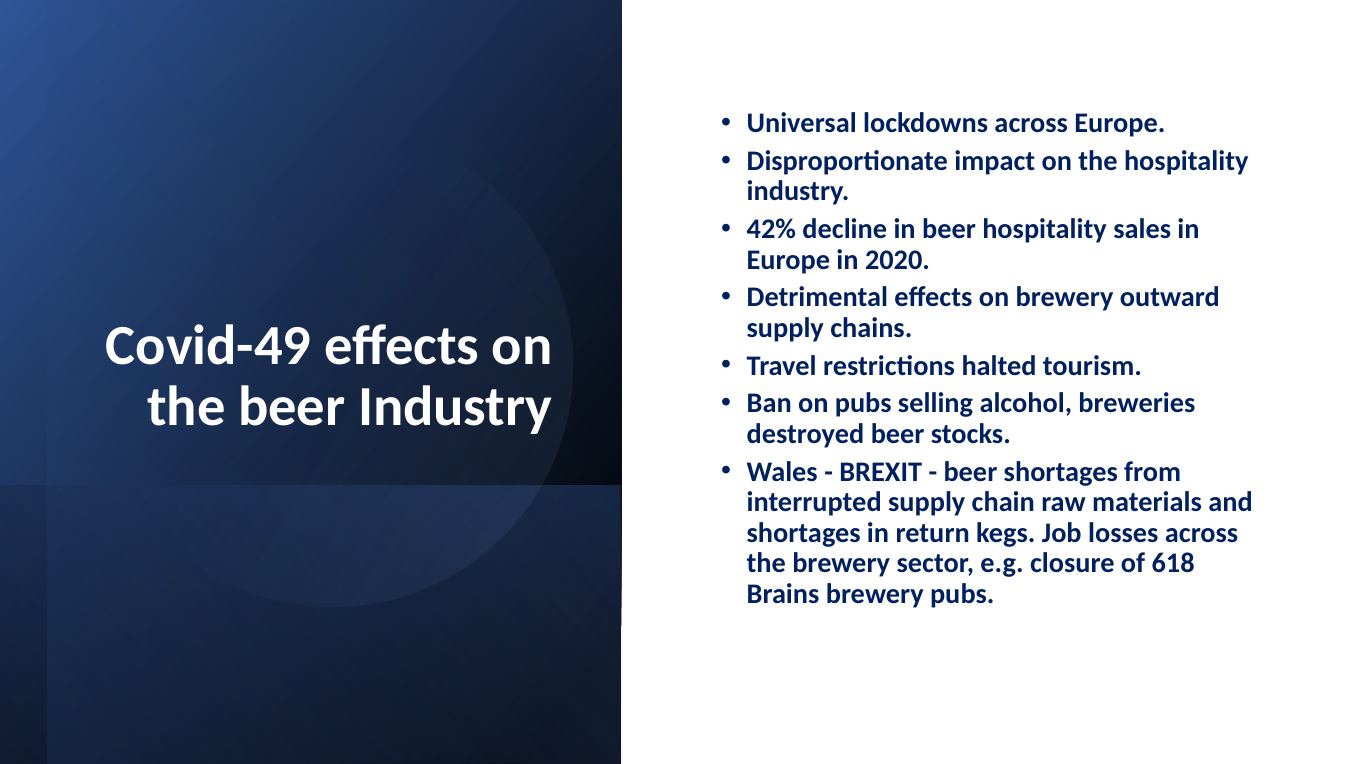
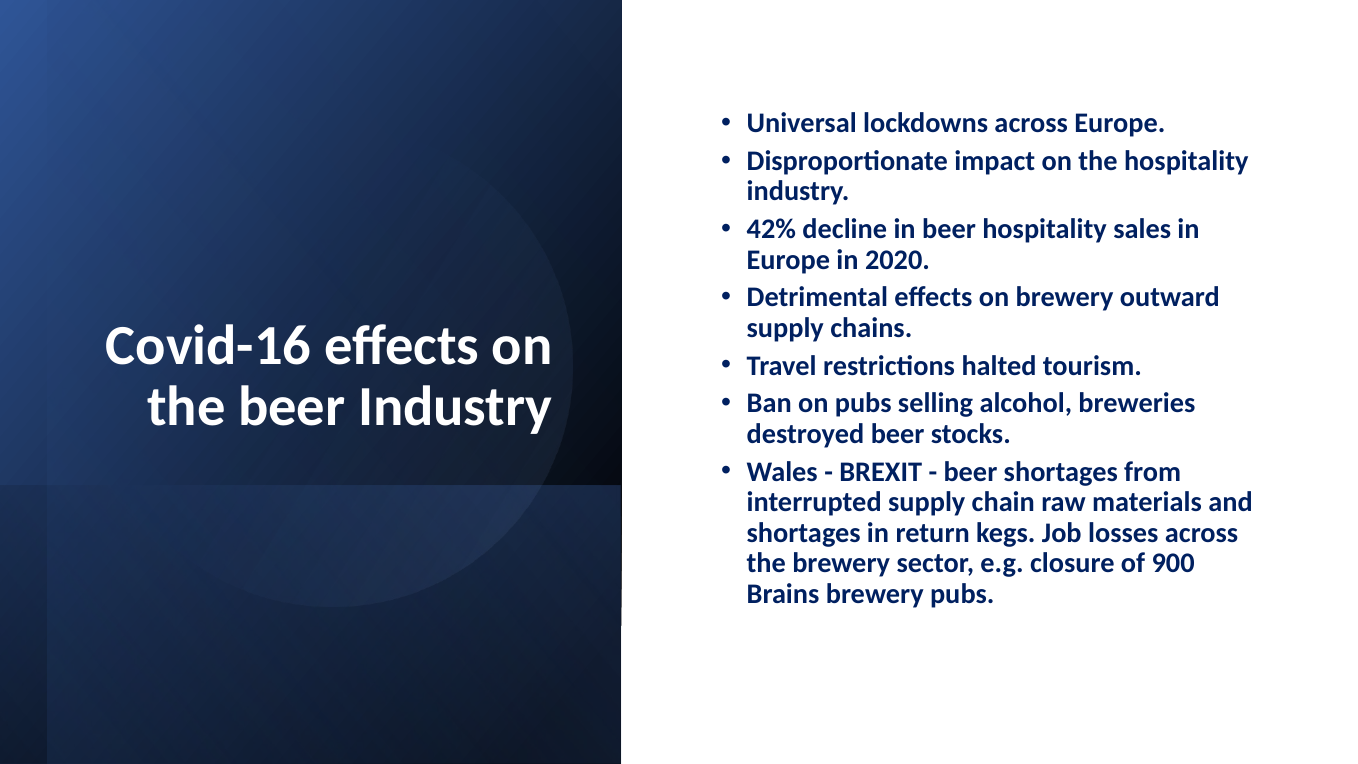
Covid-49: Covid-49 -> Covid-16 (209, 346)
618: 618 -> 900 (1173, 563)
